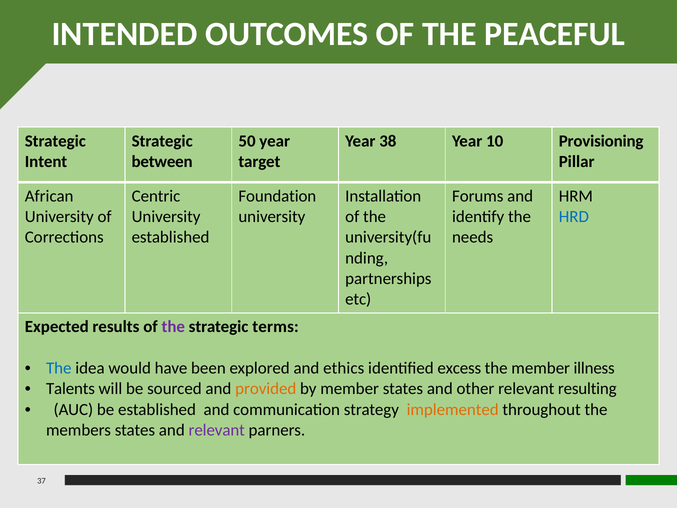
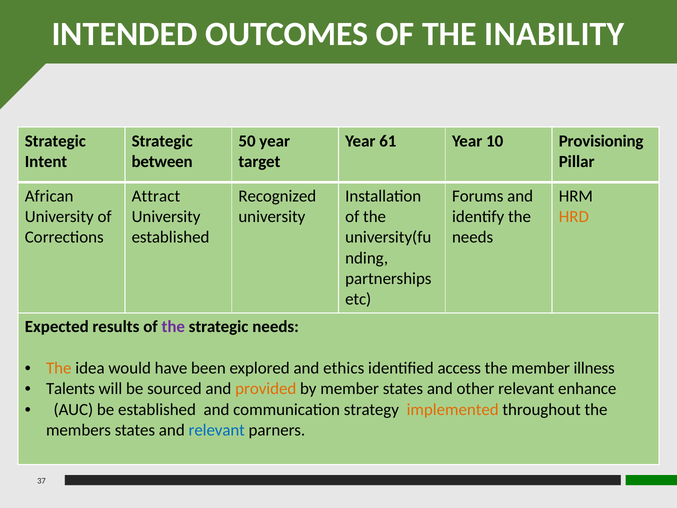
PEACEFUL: PEACEFUL -> INABILITY (555, 34)
38: 38 -> 61 (388, 141)
Centric: Centric -> Attract (156, 196)
Foundation: Foundation -> Recognized (277, 196)
HRD colour: blue -> orange (574, 217)
strategic terms: terms -> needs (276, 327)
The colour: blue -> orange (59, 368)
excess: excess -> access (459, 368)
resulting: resulting -> enhance (587, 389)
relevant colour: purple -> blue (217, 430)
